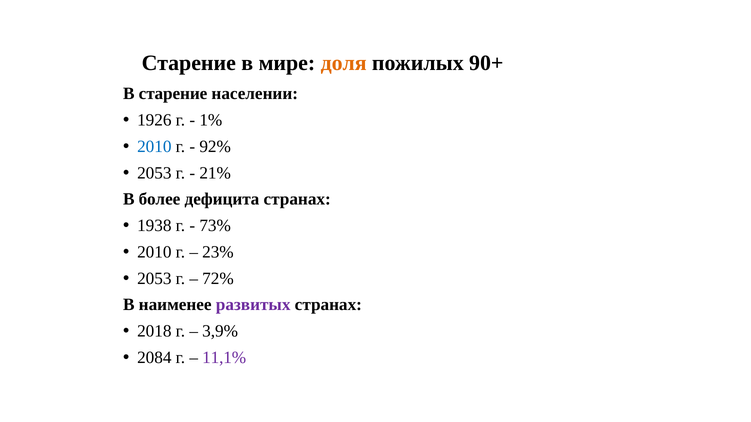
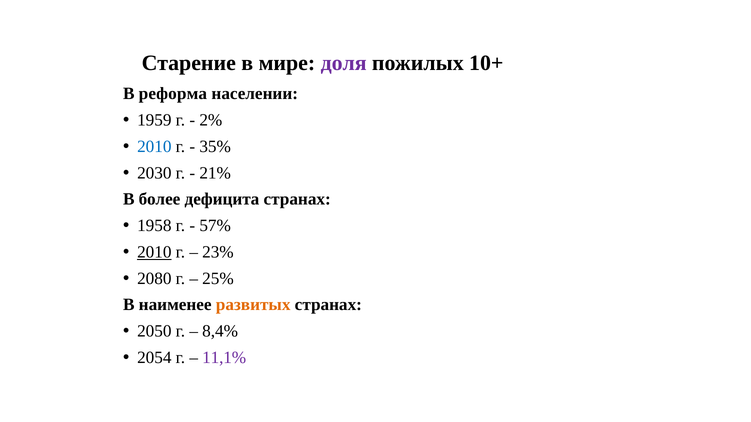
доля colour: orange -> purple (344, 63)
90+: 90+ -> 10+ (486, 63)
В старение: старение -> реформа (173, 94)
1926: 1926 -> 1959 (154, 120)
1%: 1% -> 2% (211, 120)
92%: 92% -> 35% (215, 147)
2053: 2053 -> 2030 (154, 173)
1938: 1938 -> 1958 (154, 226)
73%: 73% -> 57% (215, 226)
2010 underline: none -> present (154, 252)
2053: 2053 -> 2080 (154, 279)
72%: 72% -> 25% (218, 279)
развитых colour: purple -> orange (253, 305)
2018: 2018 -> 2050 (154, 332)
3,9%: 3,9% -> 8,4% (220, 332)
2084: 2084 -> 2054 (154, 358)
